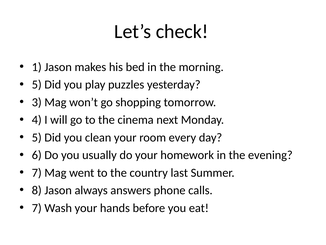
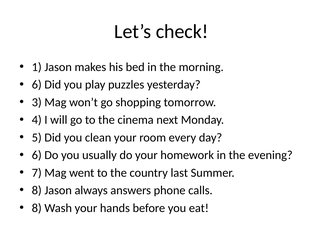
5: 5 -> 6 (37, 84)
7: 7 -> 8 (37, 208)
